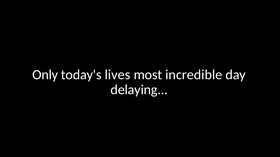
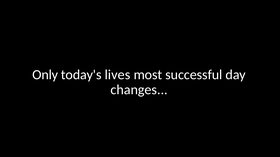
incredible: incredible -> successful (194, 75)
delaying: delaying -> changes (139, 90)
